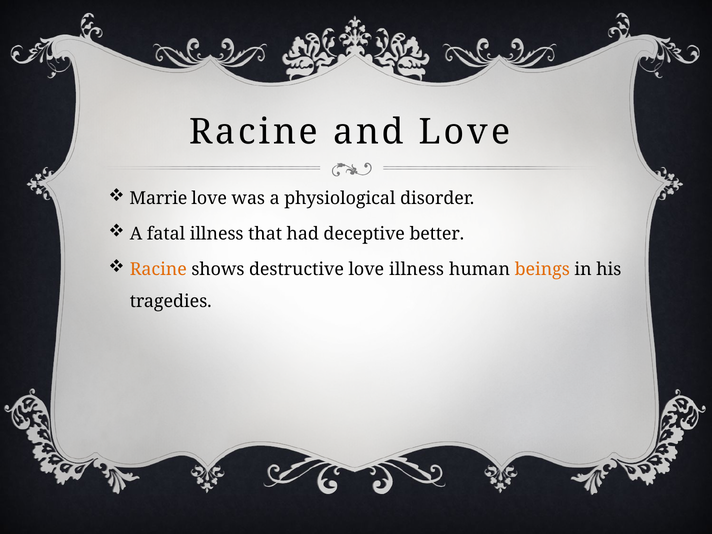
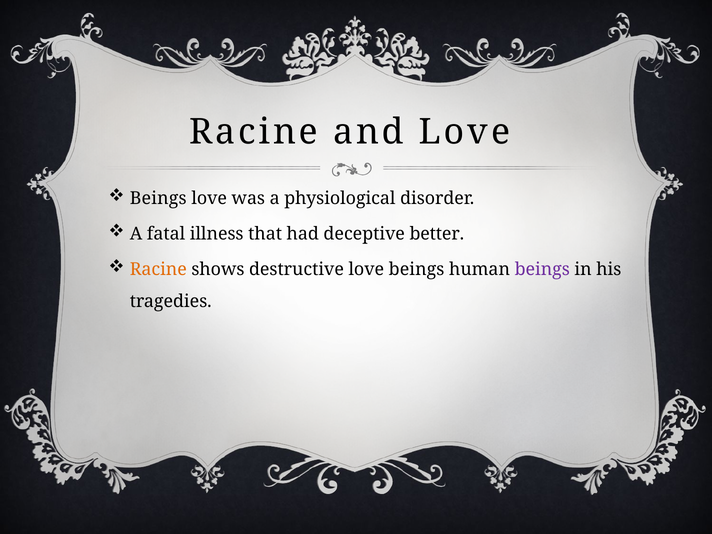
Marrie: Marrie -> Beings (158, 198)
love illness: illness -> beings (417, 269)
beings colour: orange -> purple (542, 269)
